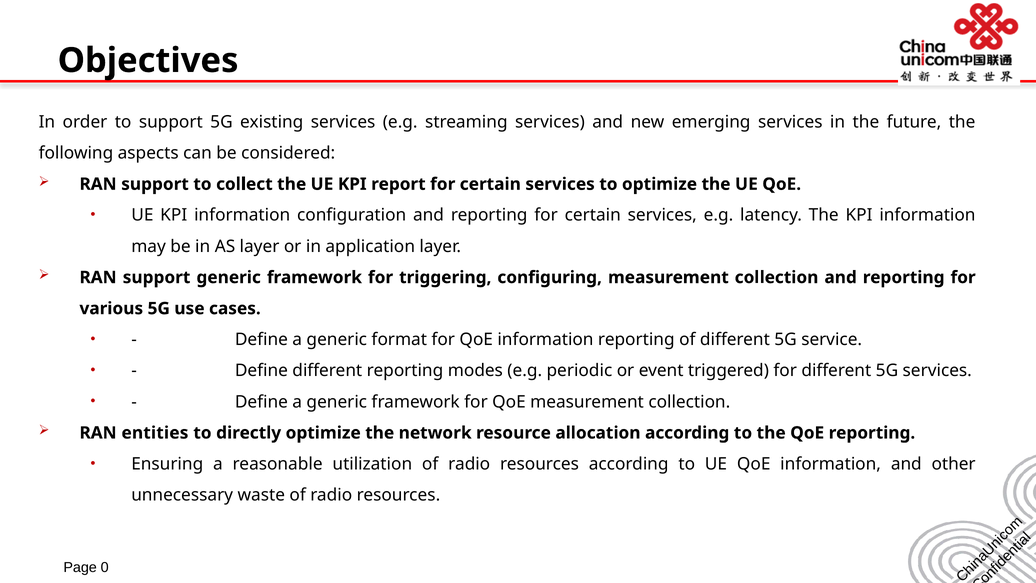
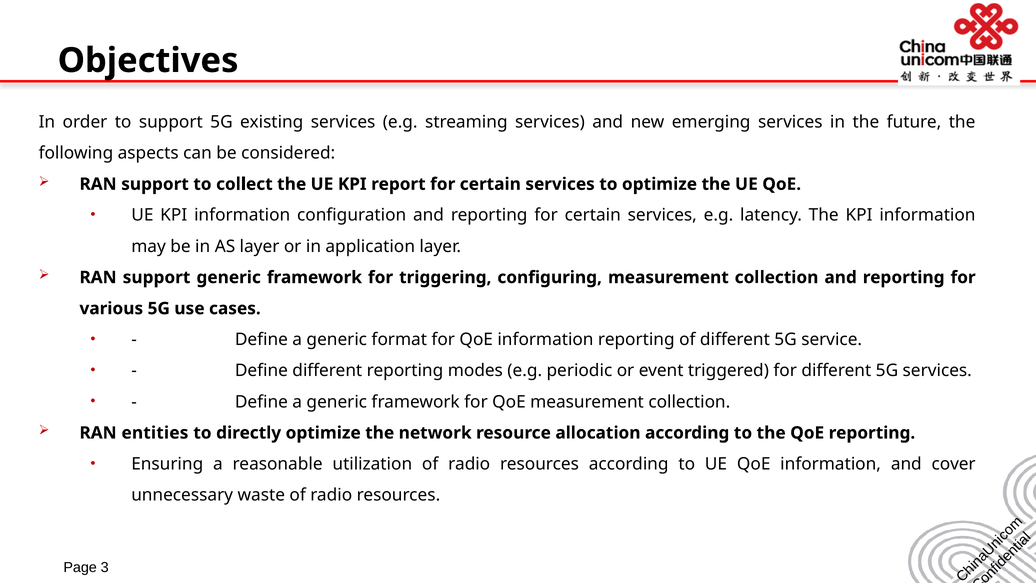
other: other -> cover (954, 464)
0: 0 -> 3 (105, 567)
